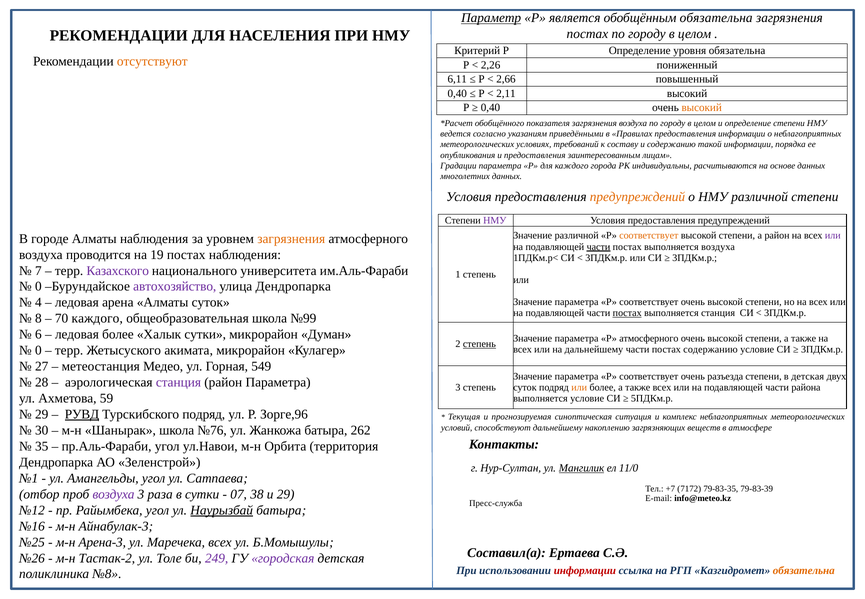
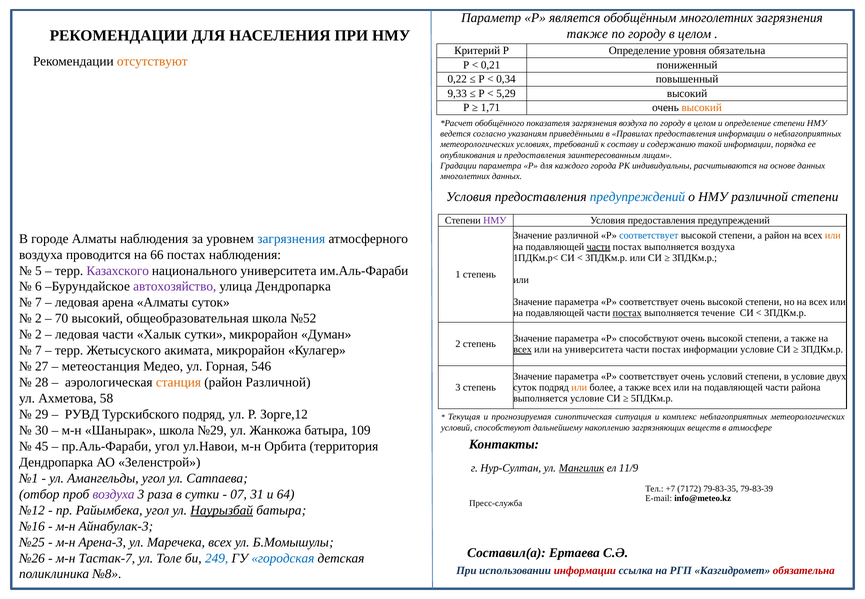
Параметр underline: present -> none (491, 18)
обобщённым обязательна: обязательна -> многолетних (716, 18)
постах: постах -> также (587, 34)
2,26: 2,26 -> 0,21 (491, 65)
6,11: 6,11 -> 0,22 (457, 79)
2,66: 2,66 -> 0,34 (506, 79)
0,40: 0,40 -> 9,33 (457, 93)
2,11: 2,11 -> 5,29 (506, 93)
0,40: 0,40 -> 1,71 (490, 108)
предупреждений colour: orange -> blue (637, 197)
соответствует colour: orange -> blue (649, 236)
или colour: purple -> orange (833, 236)
загрязнения colour: orange -> blue (291, 239)
19: 19 -> 66 (157, 255)
7: 7 -> 5 (38, 271)
0: 0 -> 6 (38, 287)
4: 4 -> 7 (38, 302)
выполняется станция: станция -> течение (718, 313)
8: 8 -> 2 (38, 318)
70 каждого: каждого -> высокий (97, 318)
№99: №99 -> №52 (303, 318)
6: 6 -> 2 (38, 334)
ледовая более: более -> части (118, 334)
Р атмосферного: атмосферного -> способствуют (649, 338)
степень underline: present -> none (479, 344)
0: 0 -> 7 (38, 350)
всех underline: none -> present (523, 350)
на дальнейшему: дальнейшему -> университета (594, 350)
постах содержанию: содержанию -> информации (711, 350)
549: 549 -> 546 (261, 366)
очень разъезда: разъезда -> условий (725, 376)
в детская: детская -> условие (808, 376)
станция colour: purple -> orange (178, 382)
район Параметра: Параметра -> Различной (278, 382)
59: 59 -> 58 (107, 398)
РУВД underline: present -> none (82, 414)
Зорге,96: Зорге,96 -> Зорге,12 (284, 414)
№76: №76 -> №29 (212, 430)
262: 262 -> 109 (361, 430)
35: 35 -> 45 (42, 446)
11/0: 11/0 -> 11/9 (629, 468)
38: 38 -> 31 (257, 494)
и 29: 29 -> 64 (286, 494)
Тастак-2: Тастак-2 -> Тастак-7 (107, 558)
249 colour: purple -> blue (217, 558)
городская colour: purple -> blue (283, 558)
обязательна colour: orange -> red (804, 570)
